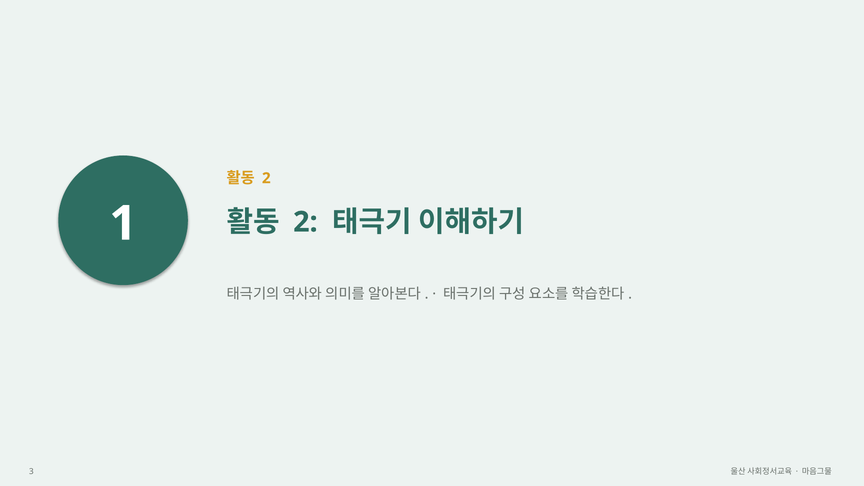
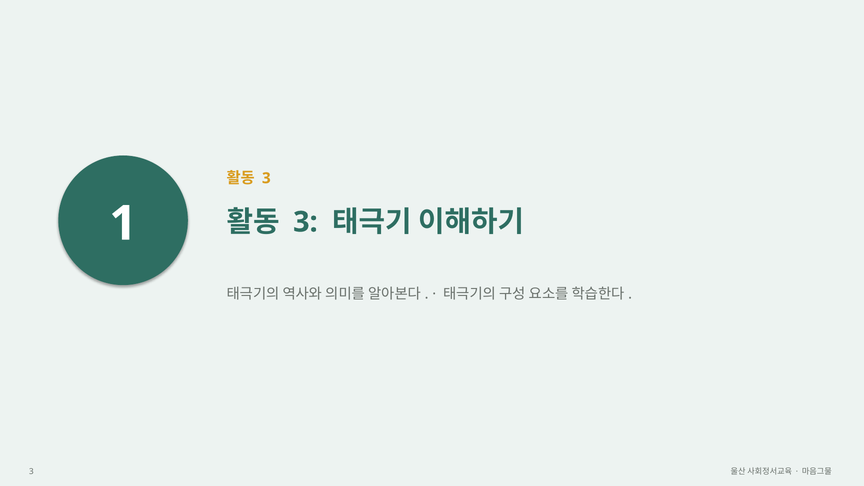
2: 2 -> 3 (266, 178)
2: 2 -> 3 (305, 222)
